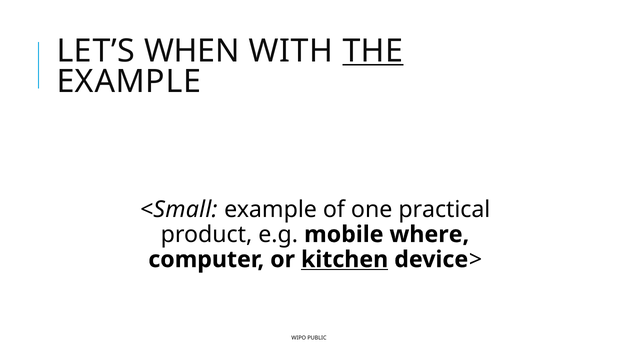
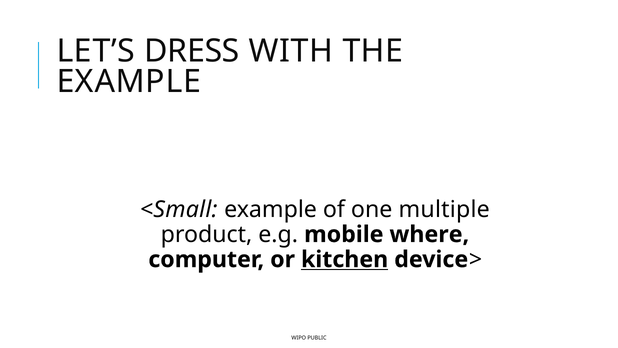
WHEN: WHEN -> DRESS (192, 51)
THE underline: present -> none (373, 51)
practical: practical -> multiple (444, 209)
